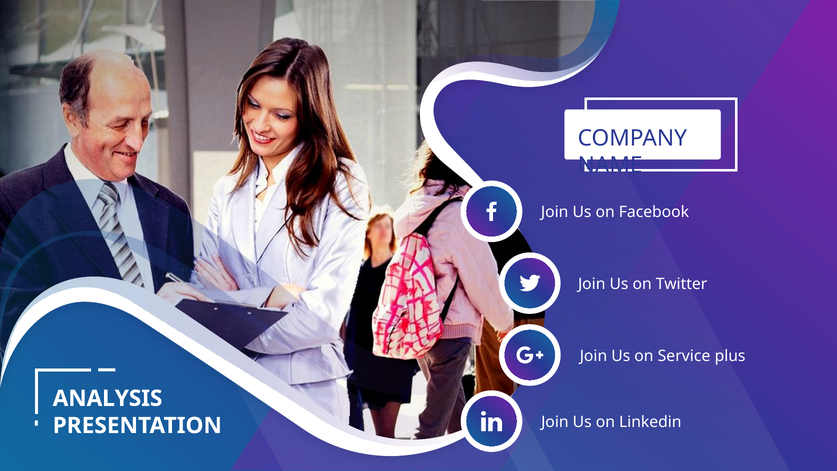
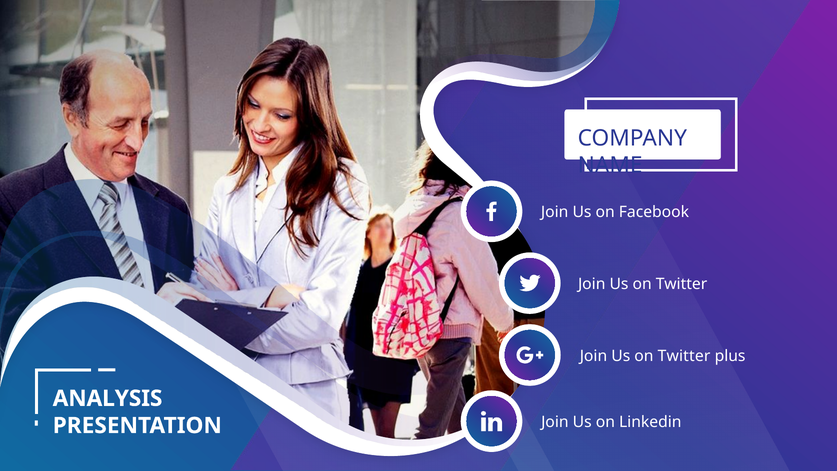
Service: Service -> Twitter (684, 356)
